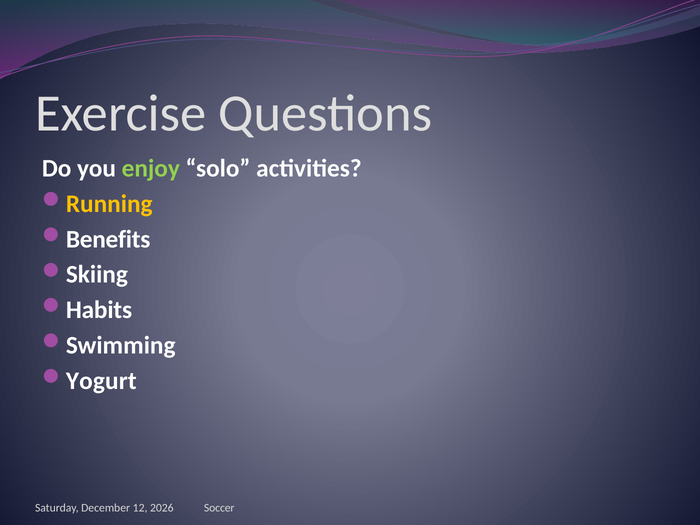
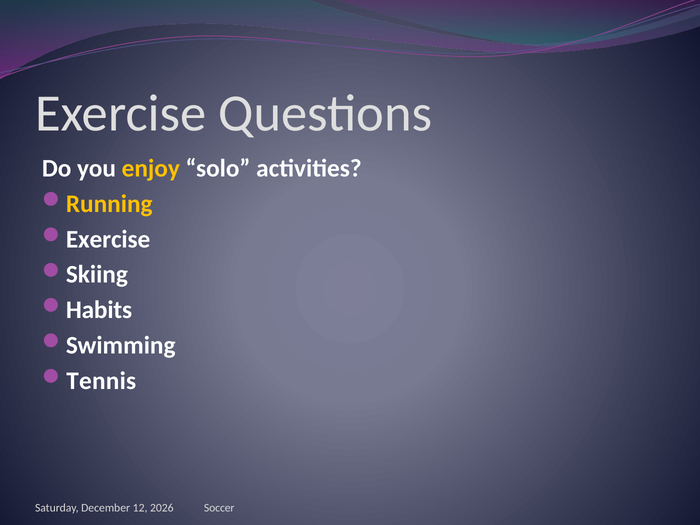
enjoy colour: light green -> yellow (151, 169)
Benefits: Benefits -> Exercise (108, 239)
Yogurt: Yogurt -> Tennis (101, 381)
